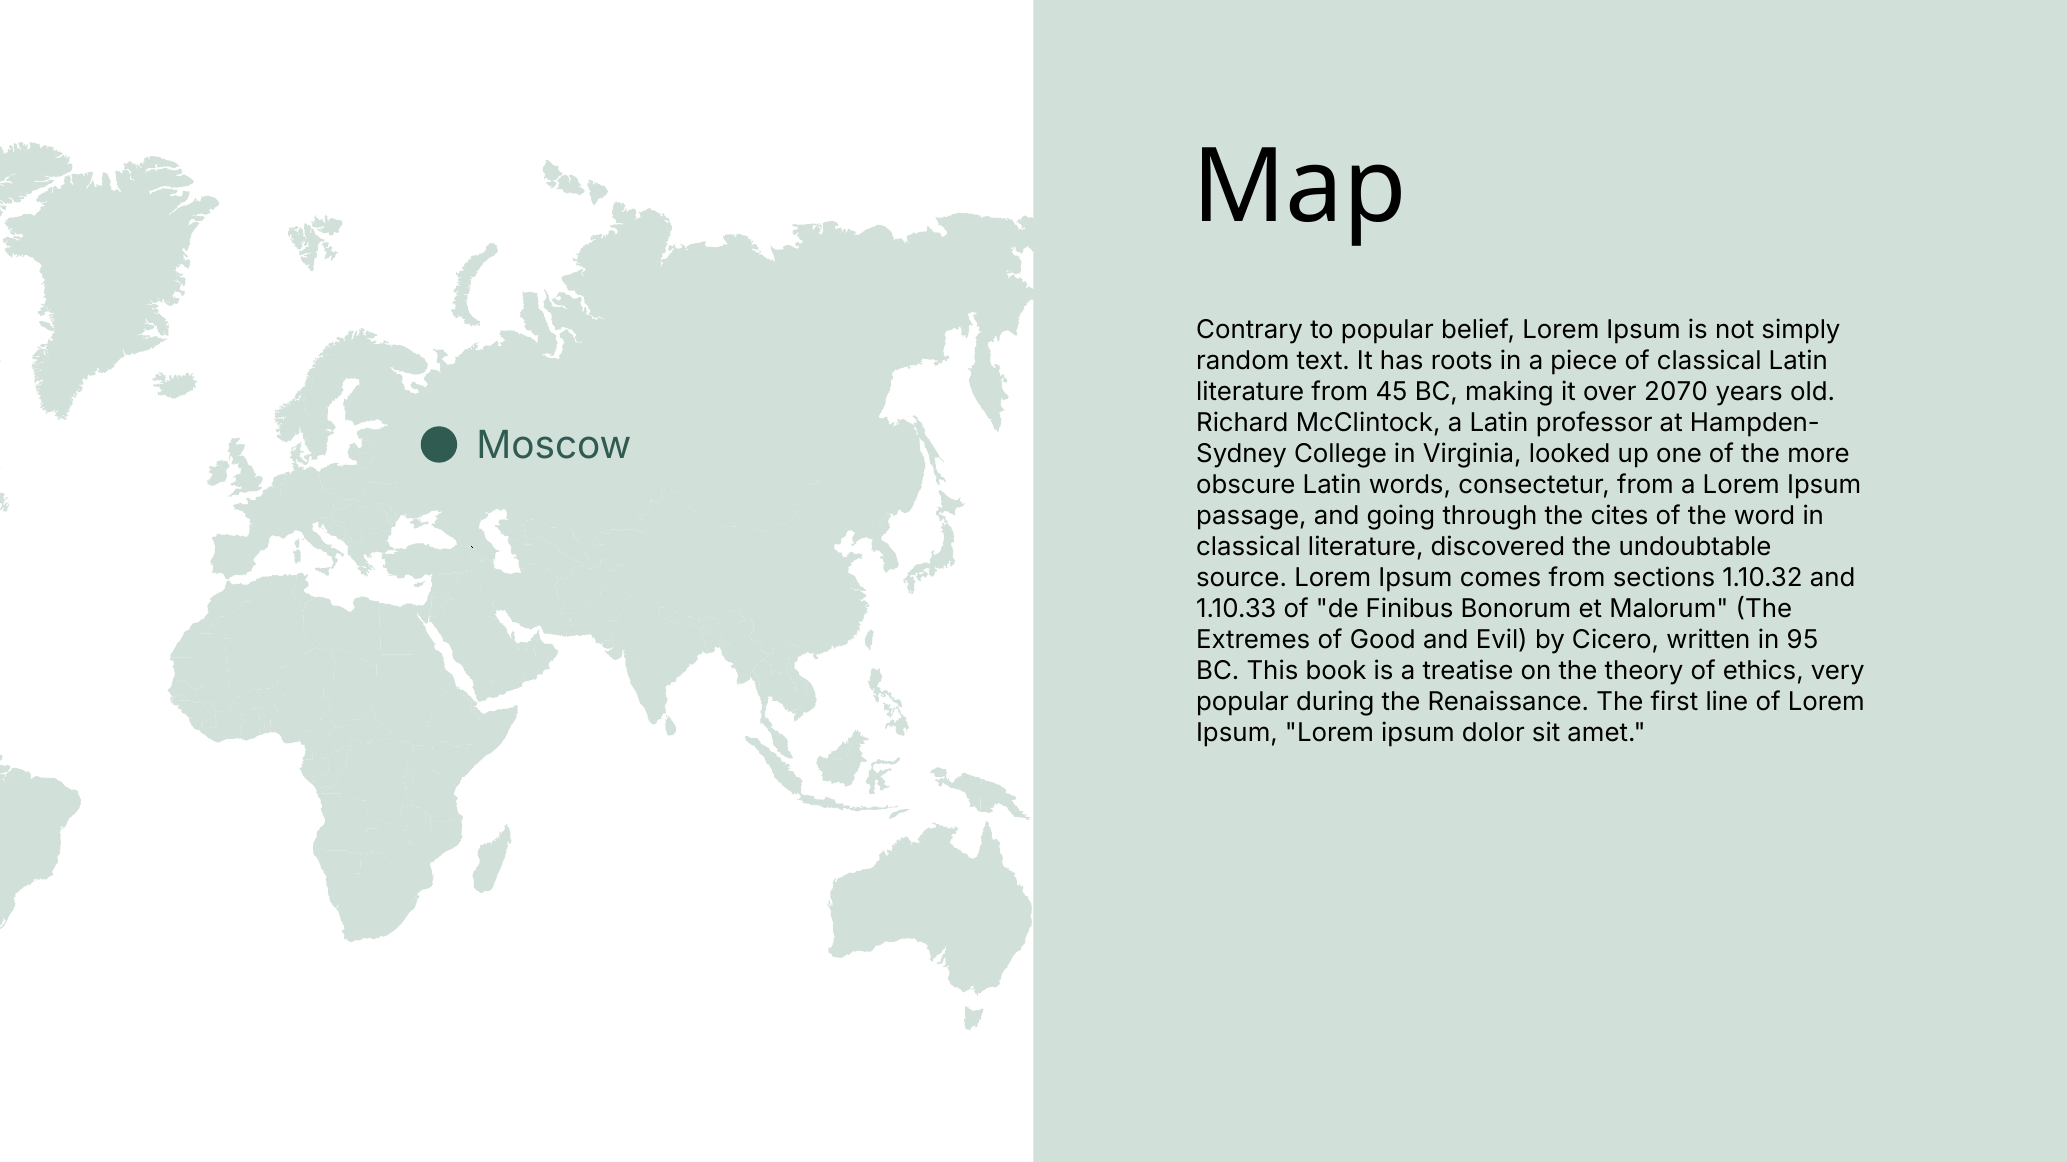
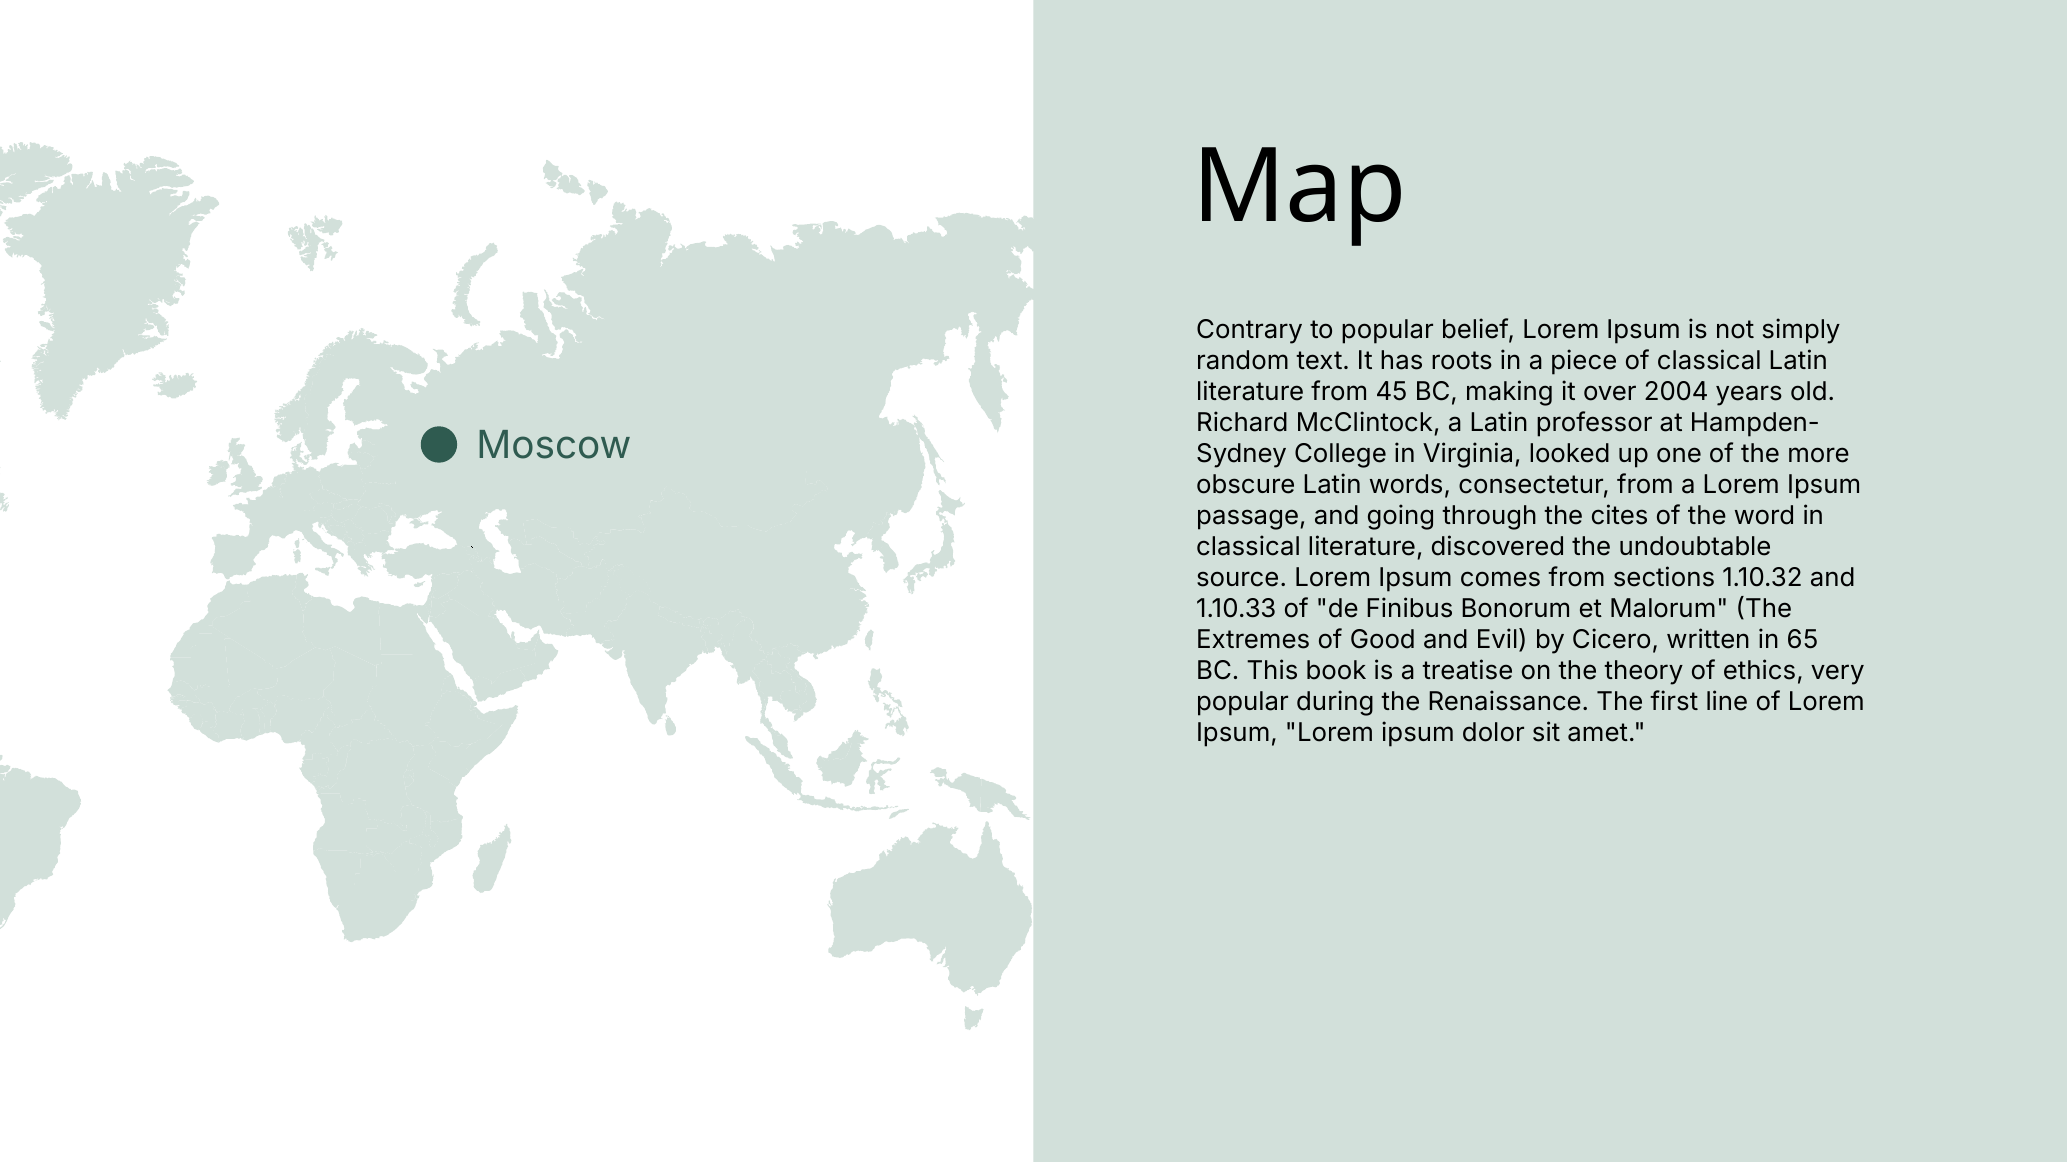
2070: 2070 -> 2004 (1676, 393)
95: 95 -> 65 (1803, 641)
